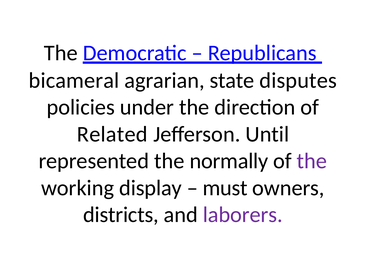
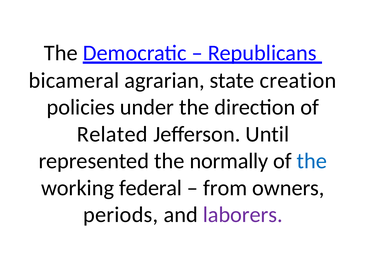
disputes: disputes -> creation (298, 80)
the colour: purple -> blue (312, 161)
display: display -> federal (151, 188)
must: must -> from (225, 188)
districts: districts -> periods (121, 214)
